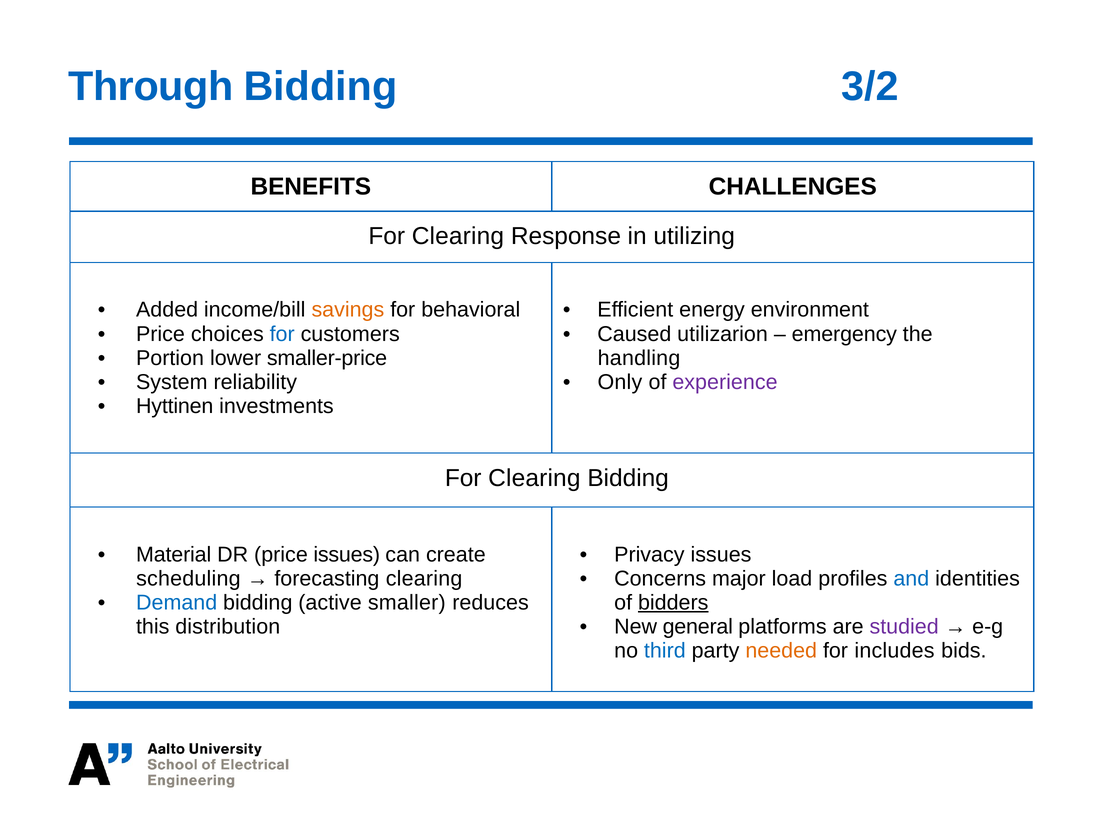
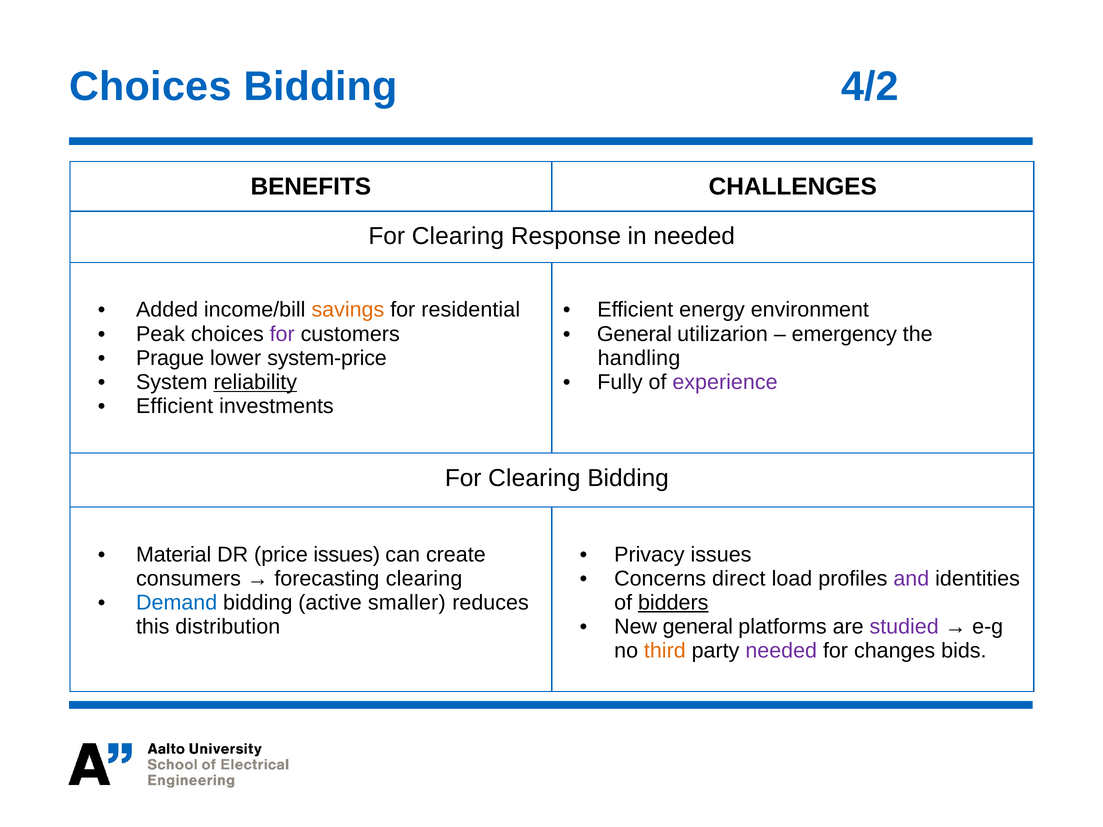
Through: Through -> Choices (150, 87)
3/2: 3/2 -> 4/2 (870, 87)
in utilizing: utilizing -> needed (694, 236)
behavioral: behavioral -> residential (471, 310)
Price: Price -> Peak (160, 334)
for colour: blue -> purple (282, 334)
Caused: Caused -> General (634, 334)
Portion: Portion -> Prague (170, 358)
smaller-price: smaller-price -> system-price (327, 358)
reliability underline: none -> present (255, 382)
Only: Only -> Fully (620, 382)
Hyttinen: Hyttinen -> Efficient (175, 406)
scheduling: scheduling -> consumers (189, 579)
major: major -> direct (739, 579)
and colour: blue -> purple (911, 579)
third colour: blue -> orange (665, 651)
needed colour: orange -> purple (781, 651)
includes: includes -> changes (895, 651)
